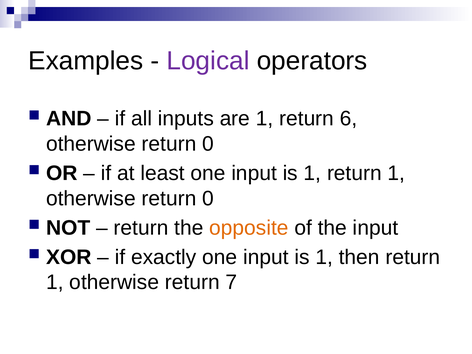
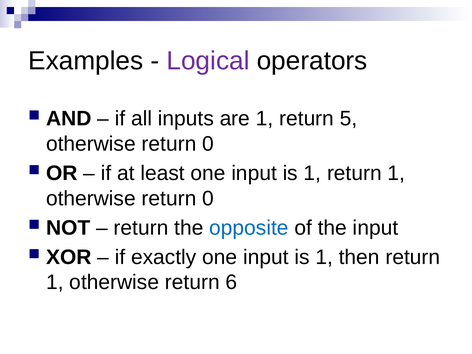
6: 6 -> 5 (349, 119)
opposite colour: orange -> blue (249, 228)
7: 7 -> 6 (231, 282)
